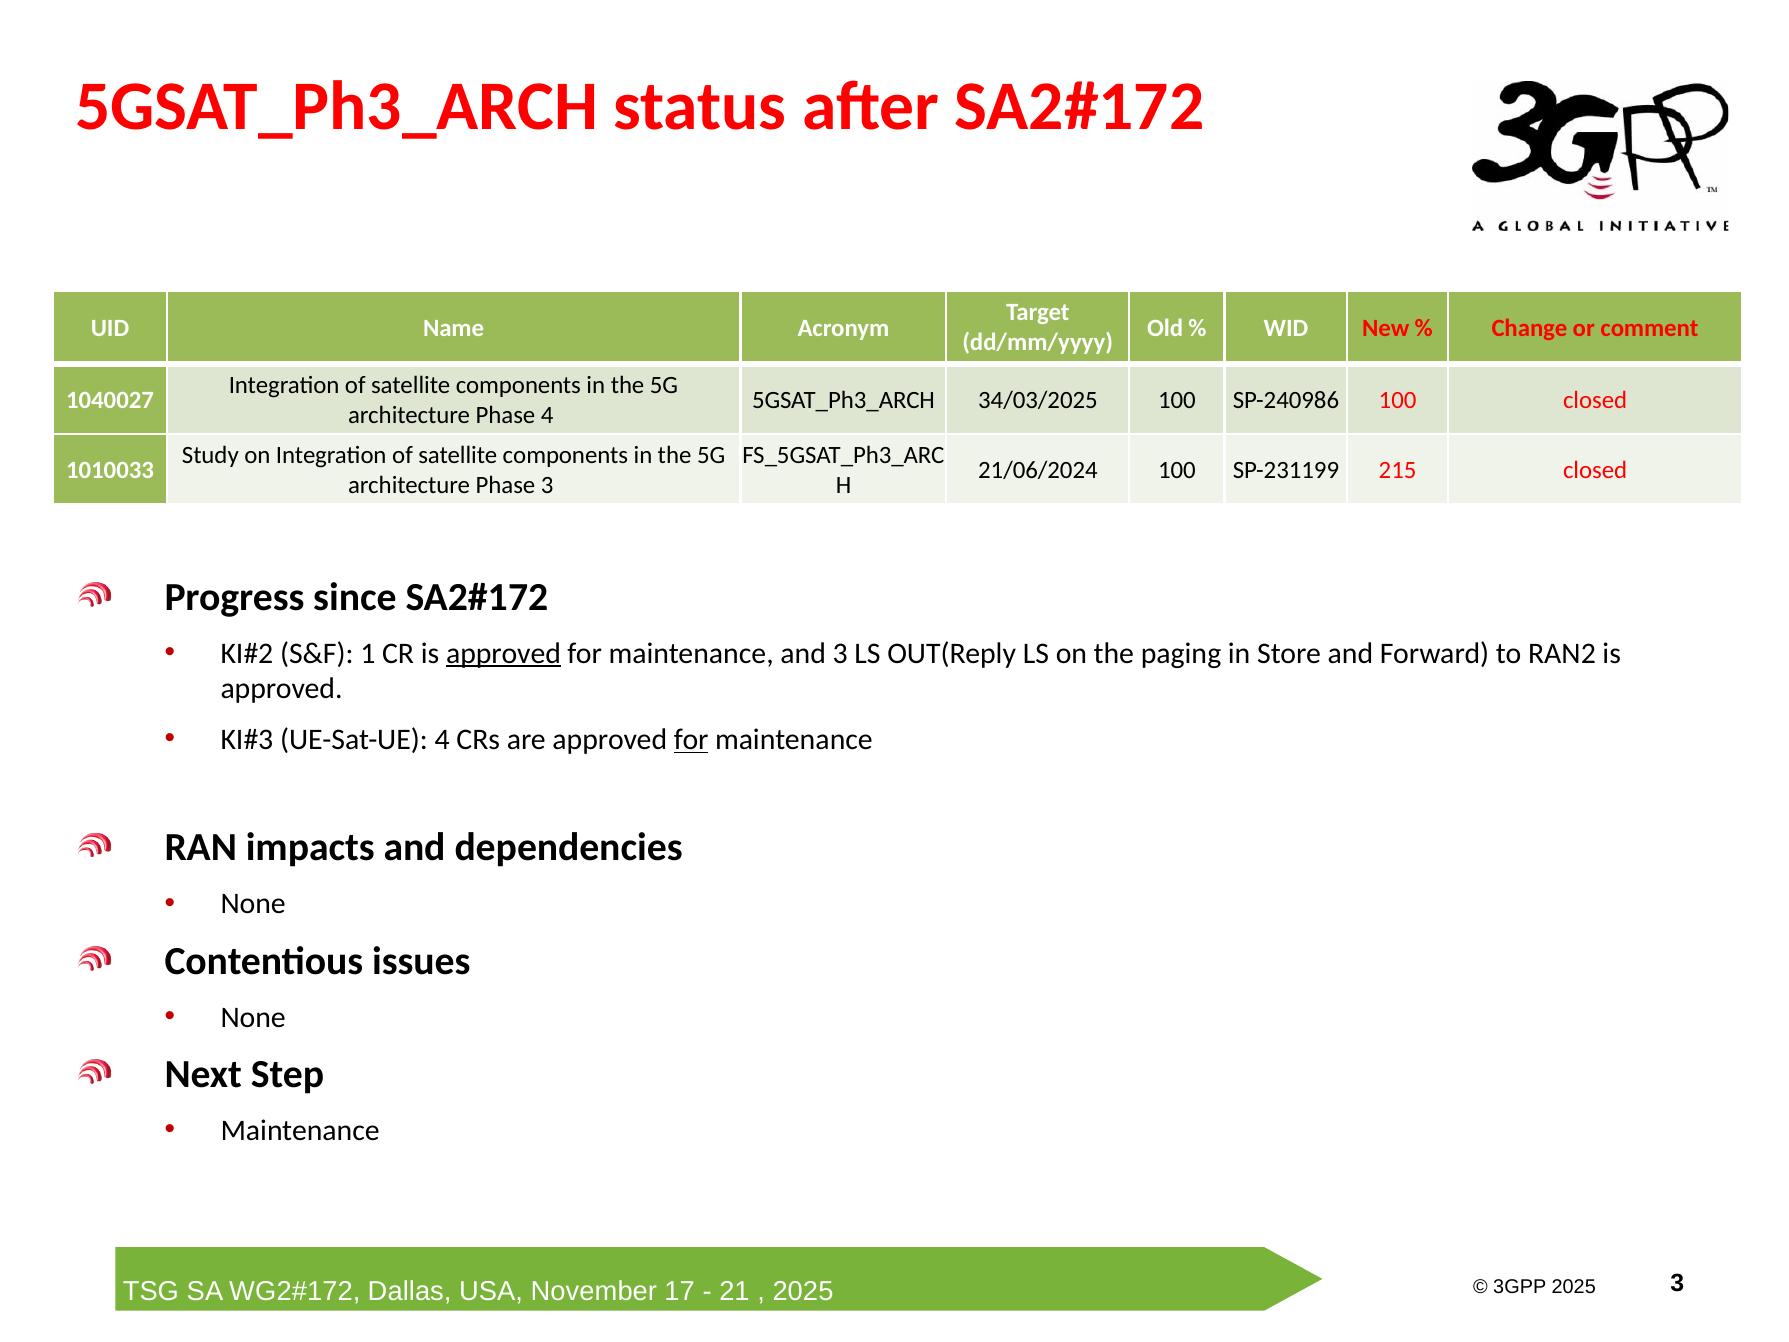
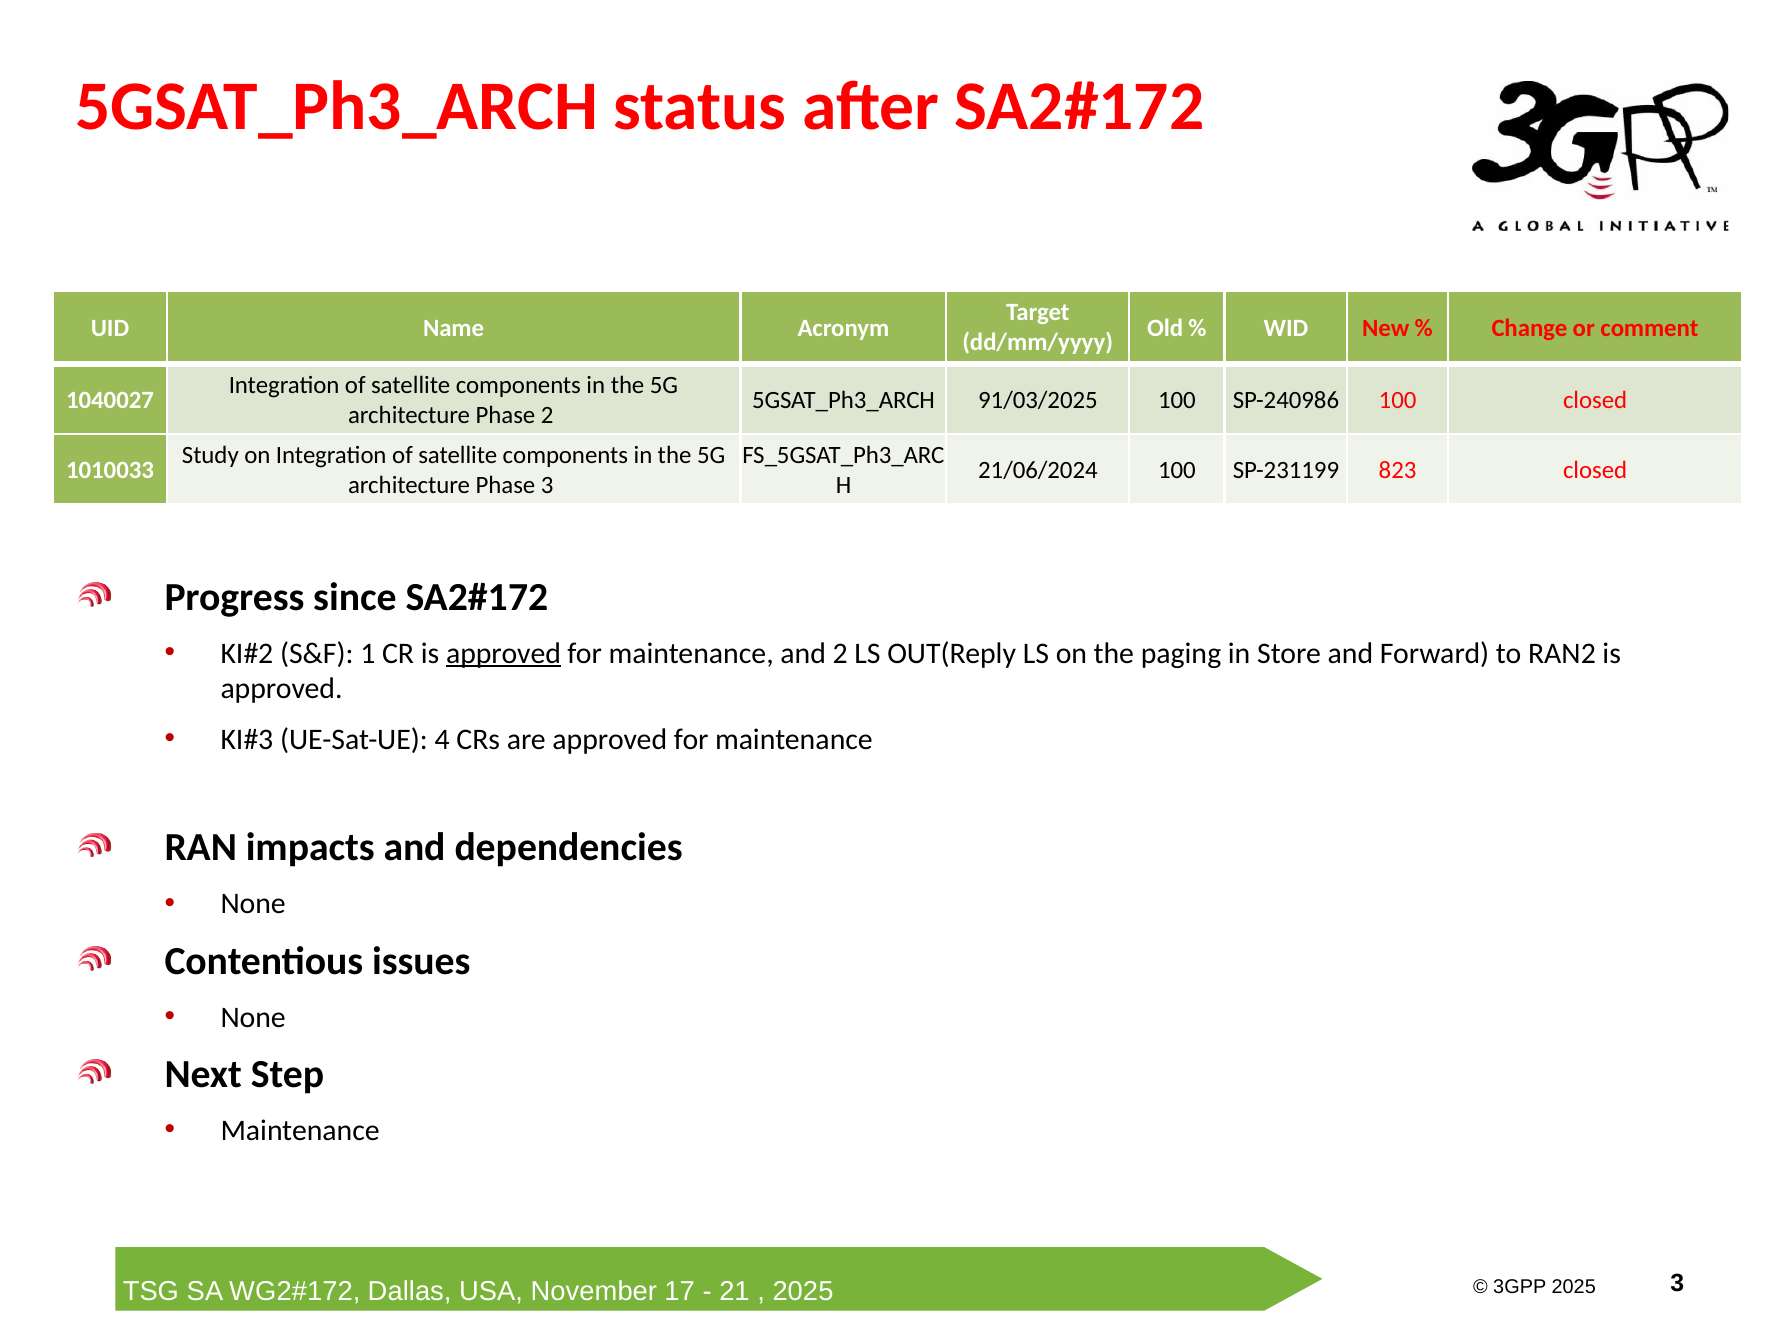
34/03/2025: 34/03/2025 -> 91/03/2025 (1038, 400)
Phase 4: 4 -> 2 (547, 415)
215: 215 -> 823 (1398, 470)
and 3: 3 -> 2 (840, 653)
for underline: present -> none (691, 740)
